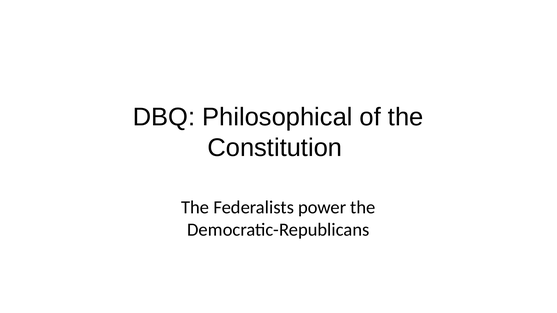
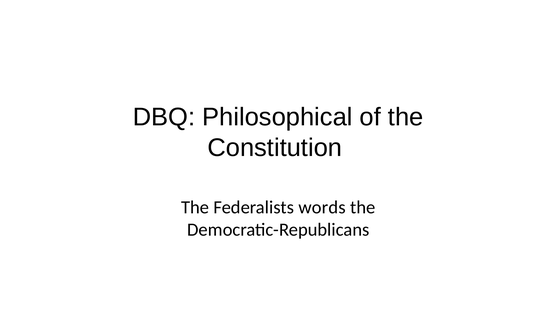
power: power -> words (322, 208)
